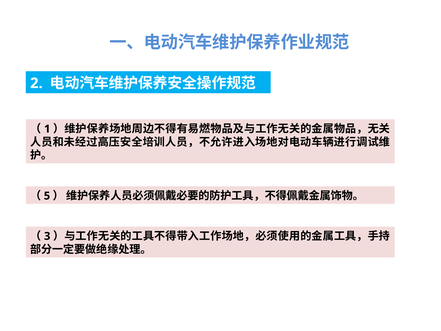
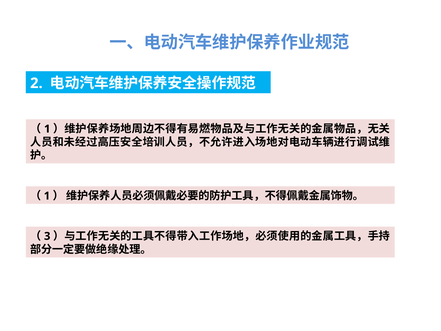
5: 5 -> 1 (47, 196)
